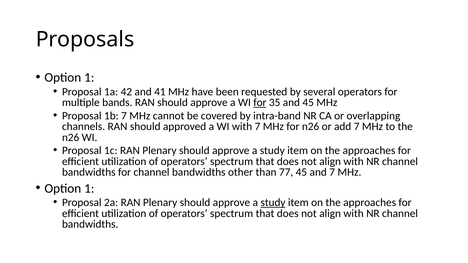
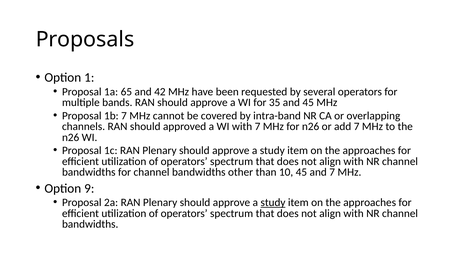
42: 42 -> 65 (126, 92)
41: 41 -> 42 (160, 92)
for underline: present -> none (260, 103)
77: 77 -> 10 (286, 172)
1: 1 -> 9 (89, 189)
